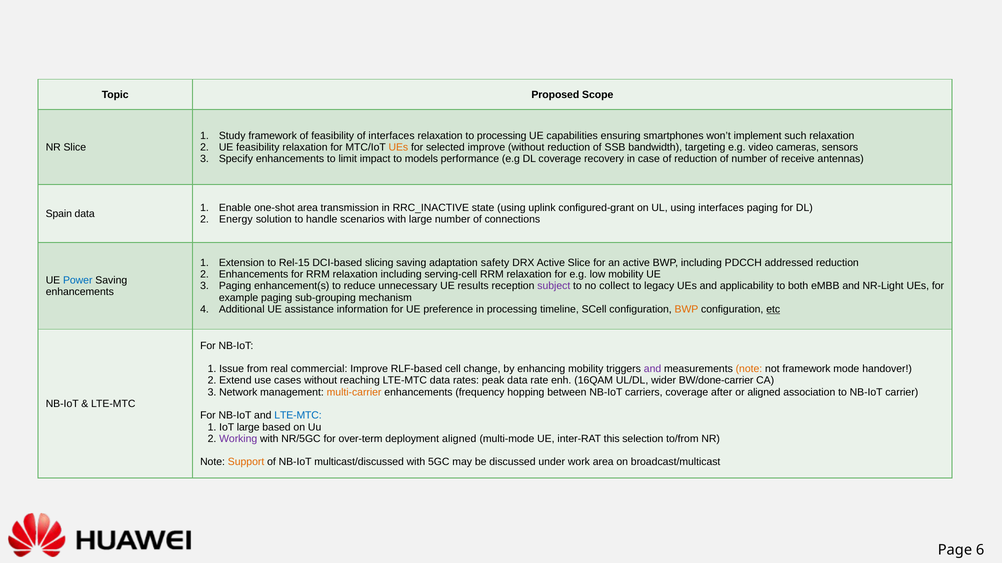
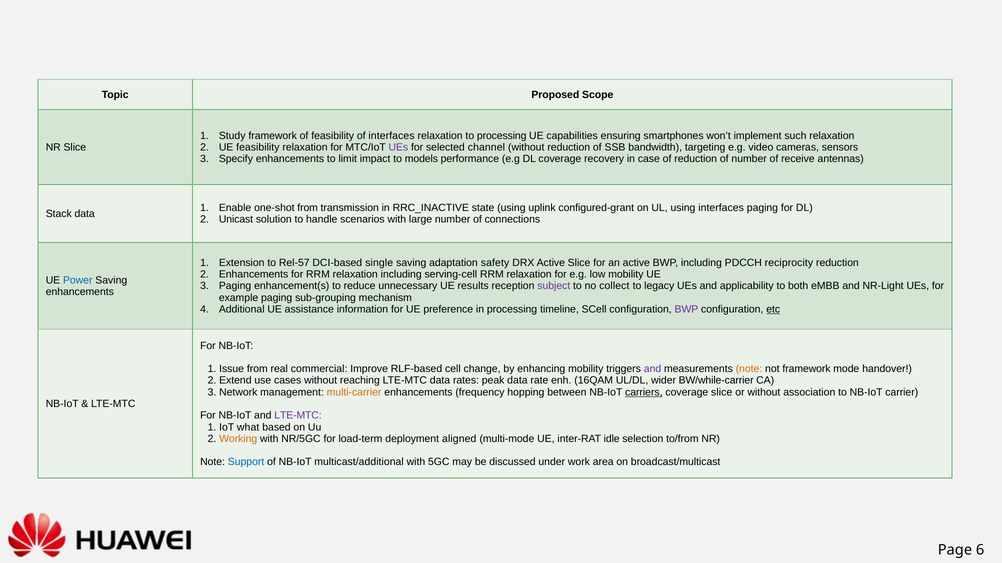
UEs colour: orange -> purple (398, 147)
selected improve: improve -> channel (486, 147)
one-shot area: area -> from (308, 208)
Spain: Spain -> Stack (59, 214)
Energy: Energy -> Unicast (236, 220)
Rel-15: Rel-15 -> Rel-57 (294, 263)
slicing: slicing -> single (379, 263)
addressed: addressed -> reciprocity (789, 263)
BWP colour: orange -> purple (686, 310)
BW/done-carrier: BW/done-carrier -> BW/while-carrier (716, 381)
carriers underline: none -> present (644, 392)
coverage after: after -> slice (722, 392)
or aligned: aligned -> without (764, 392)
LTE-MTC colour: blue -> purple (298, 416)
IoT large: large -> what (248, 427)
Working colour: purple -> orange (238, 439)
over-term: over-term -> load-term (360, 439)
this: this -> idle (612, 439)
Support colour: orange -> blue (246, 462)
multicast/discussed: multicast/discussed -> multicast/additional (359, 462)
